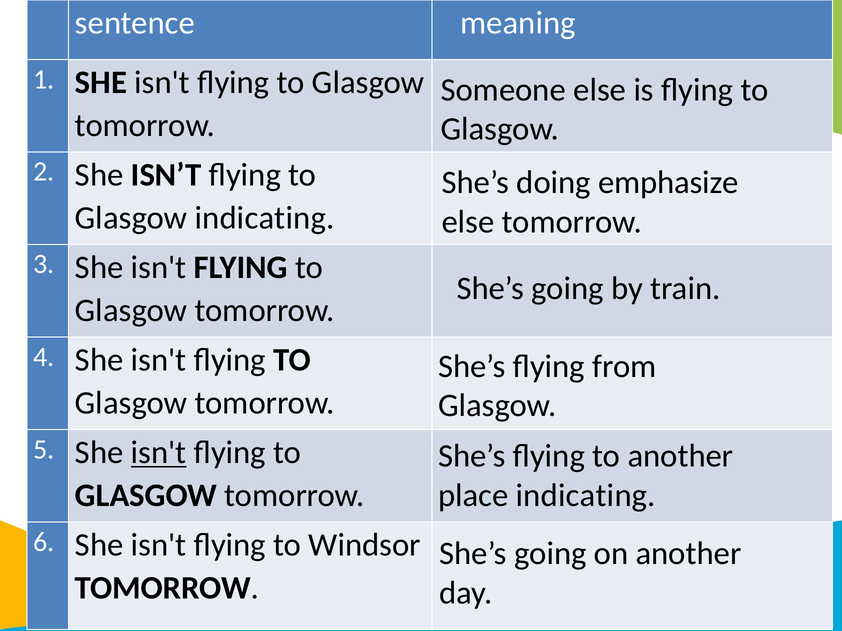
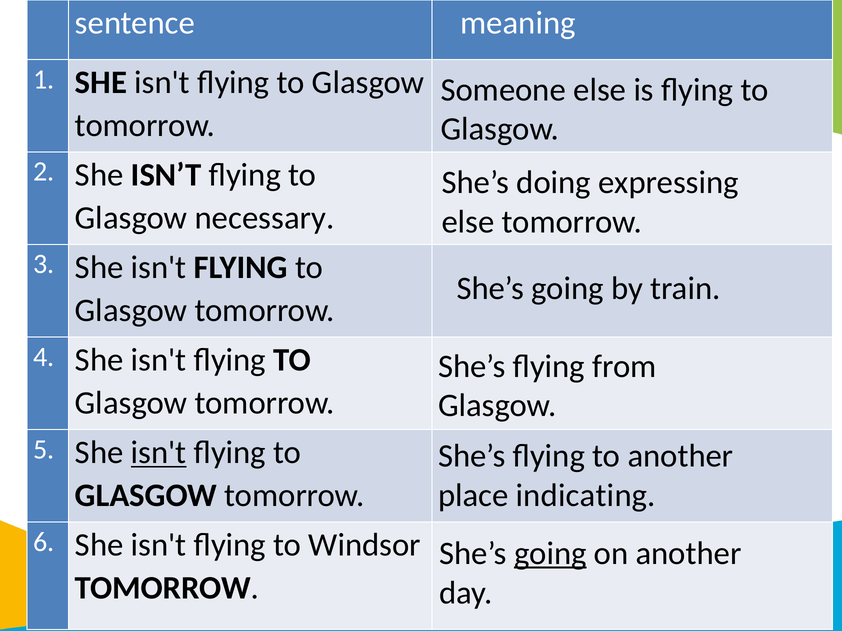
emphasize: emphasize -> expressing (668, 183)
Glasgow indicating: indicating -> necessary (265, 218)
going underline: none -> present (550, 554)
